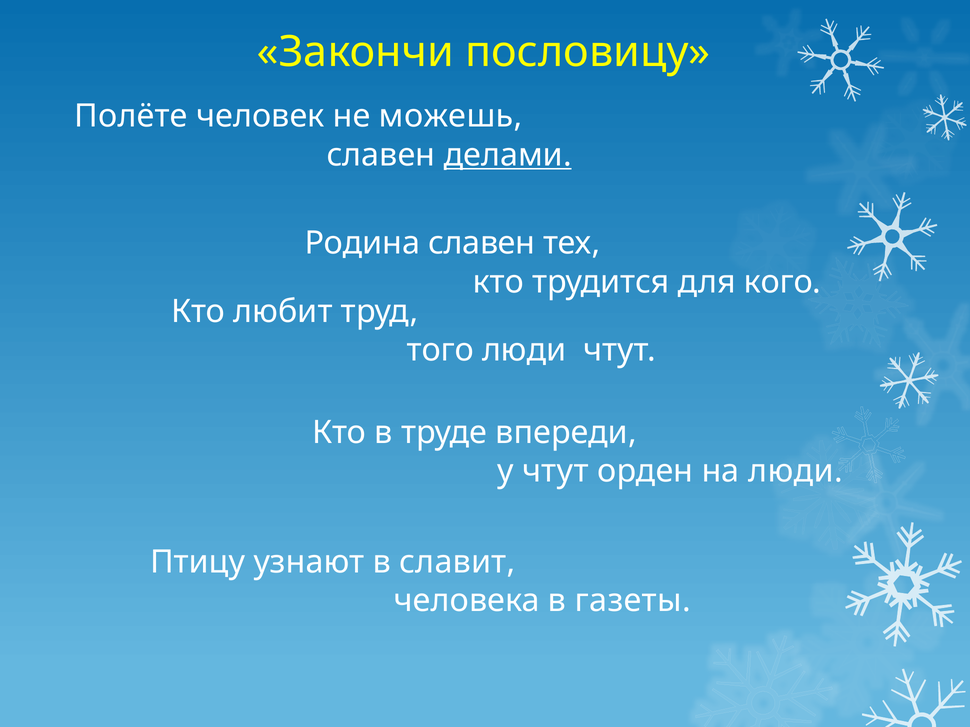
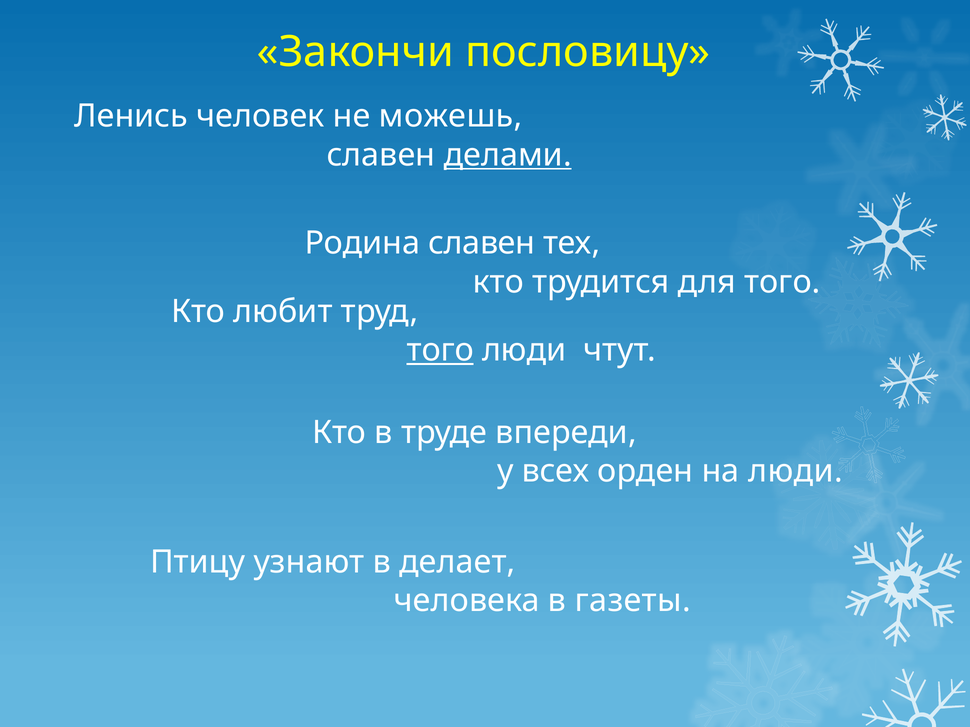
Полёте: Полёте -> Ленись (131, 116)
для кого: кого -> того (782, 282)
того underline: none -> present (440, 350)
у чтут: чтут -> всех (556, 472)
славит: славит -> делает (457, 562)
